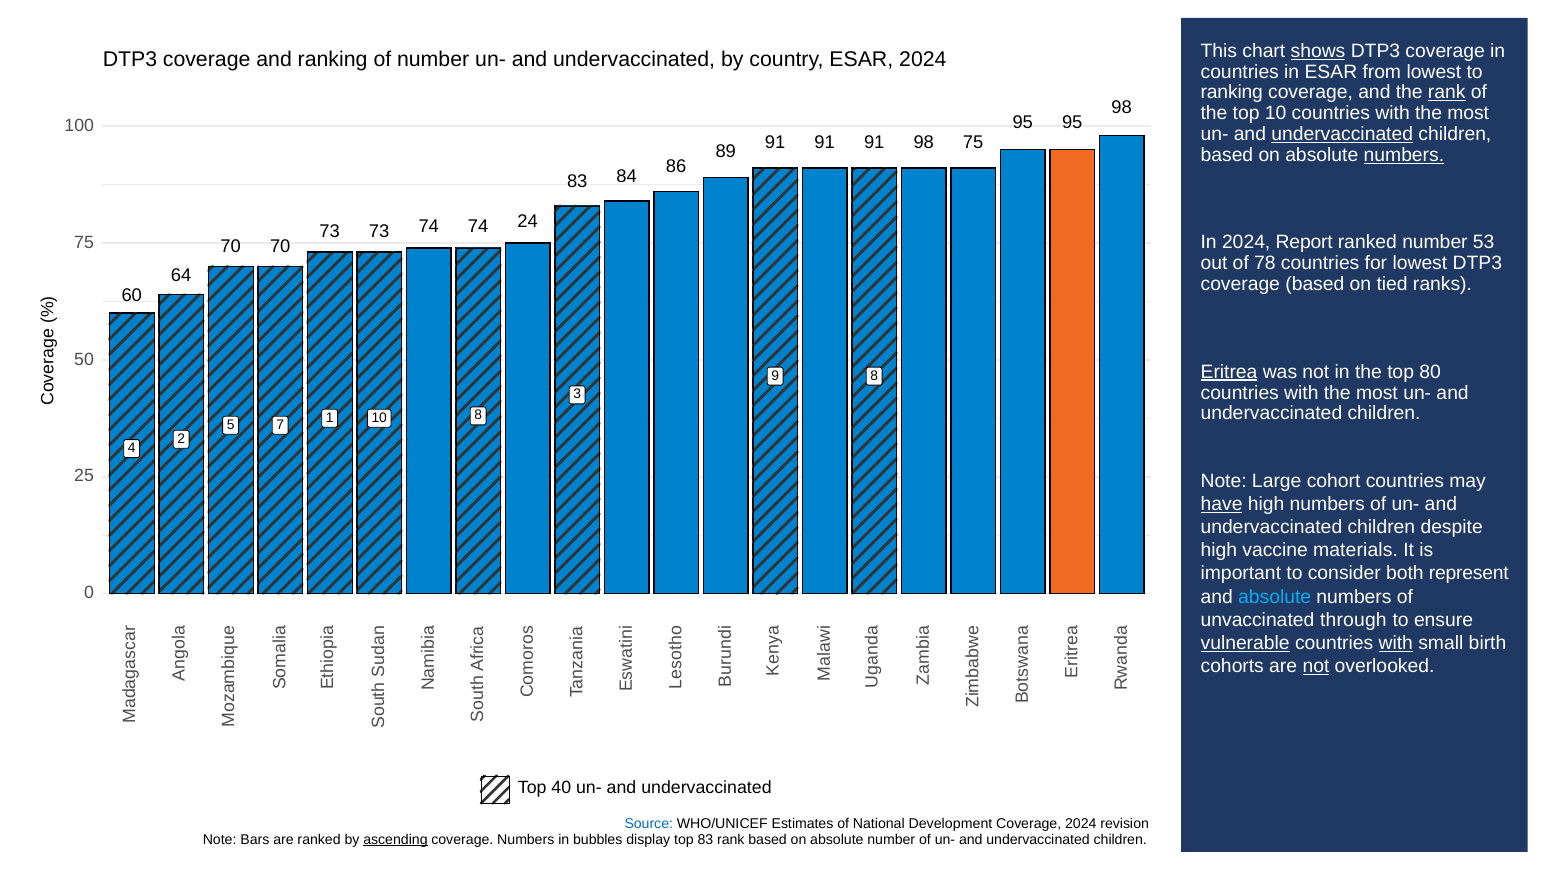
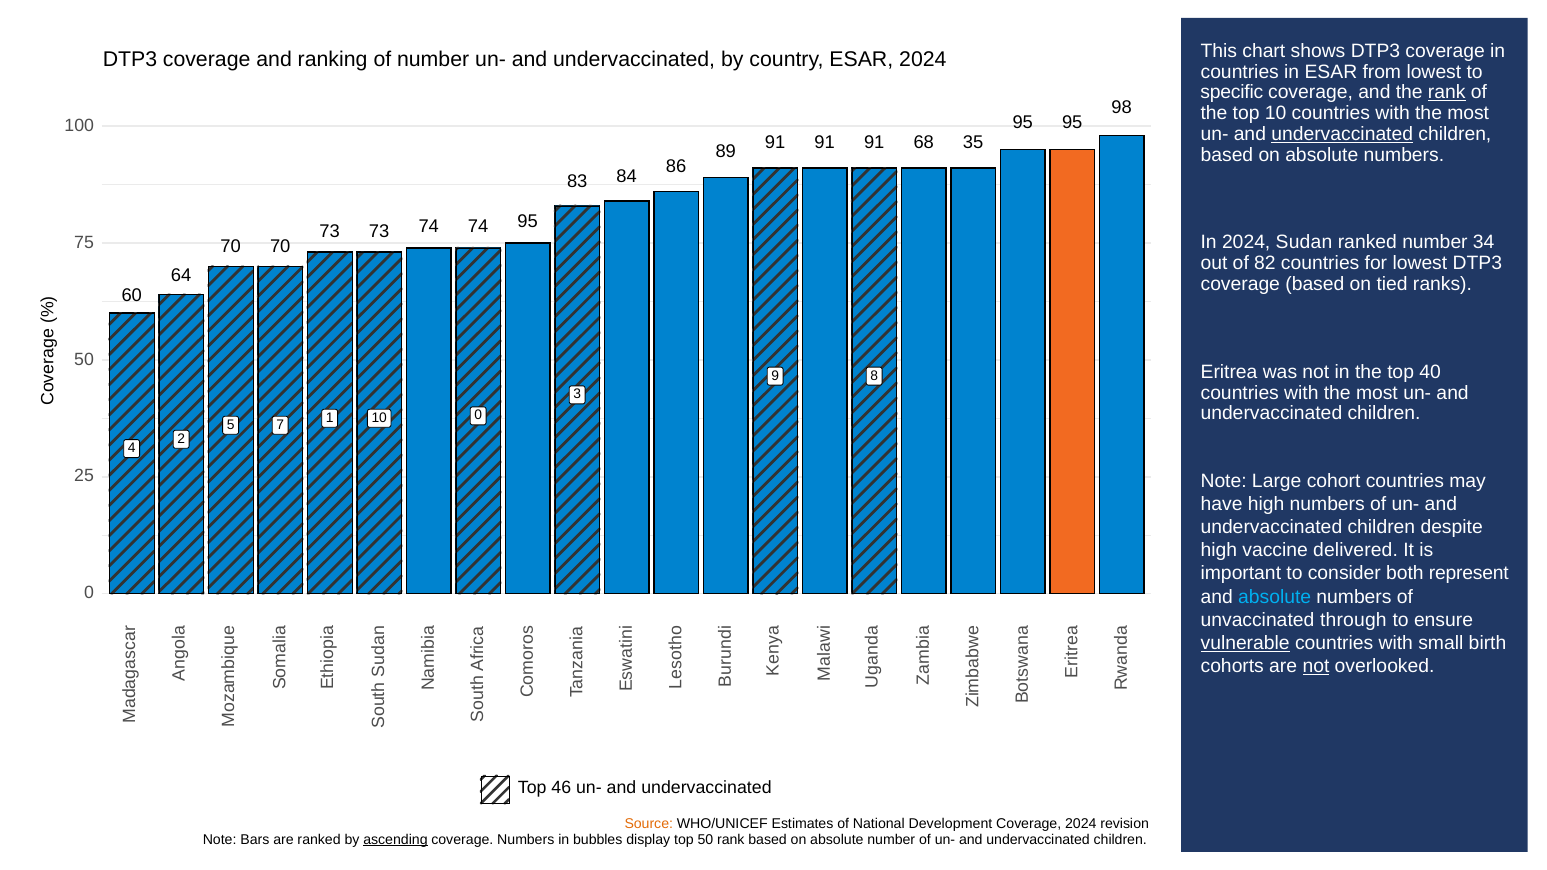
shows underline: present -> none (1318, 51)
ranking: ranking -> specific (1232, 93)
91 98: 98 -> 68 (924, 142)
91 75: 75 -> 35 (973, 142)
numbers underline: present -> none (1404, 155)
74 24: 24 -> 95 (528, 221)
Report: Report -> Sudan (1304, 243)
53: 53 -> 34 (1484, 243)
78: 78 -> 82 (1265, 264)
Eritrea underline: present -> none (1229, 372)
80: 80 -> 40 (1430, 372)
10 8: 8 -> 0 (478, 415)
have underline: present -> none (1222, 504)
materials: materials -> delivered (1356, 550)
with underline: present -> none (1396, 643)
40: 40 -> 46 (561, 787)
Source colour: blue -> orange (649, 824)
top 83: 83 -> 50 (705, 840)
